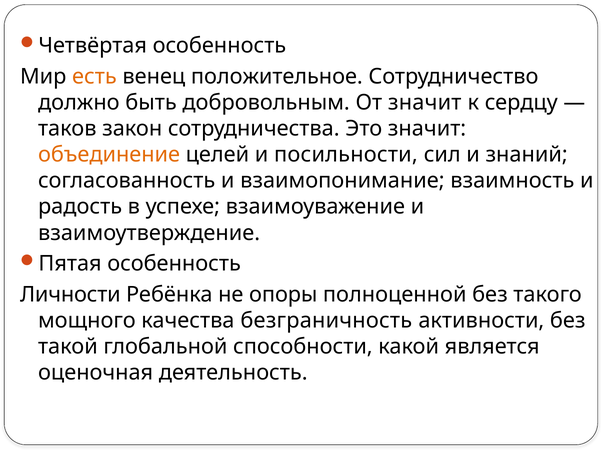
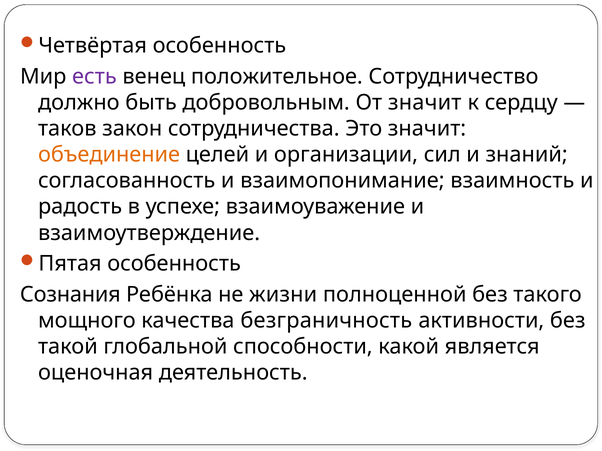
есть colour: orange -> purple (94, 77)
посильности: посильности -> организации (346, 155)
Личности: Личности -> Сознания (70, 295)
опоры: опоры -> жизни (283, 295)
